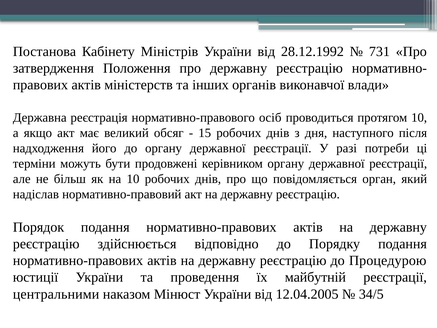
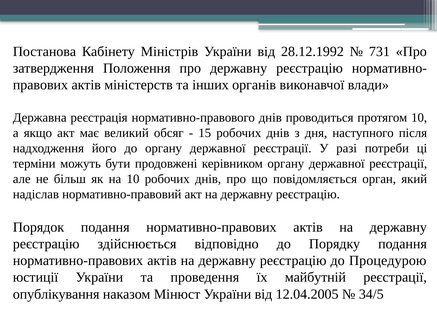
нормативно-правового осіб: осіб -> днів (270, 118)
центральними: центральними -> опублікування (56, 294)
